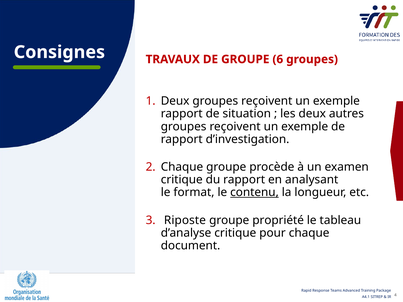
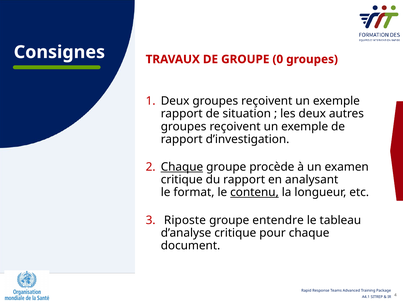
6: 6 -> 0 (278, 59)
Chaque underline: none -> present (182, 167)
propriété: propriété -> entendre (278, 220)
